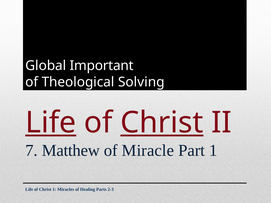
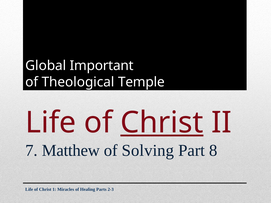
Solving: Solving -> Temple (141, 82)
Life underline: present -> none (51, 123)
Miracle: Miracle -> Solving (148, 151)
Part 1: 1 -> 8 (213, 151)
